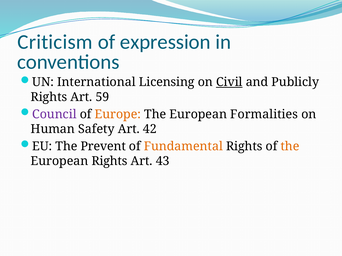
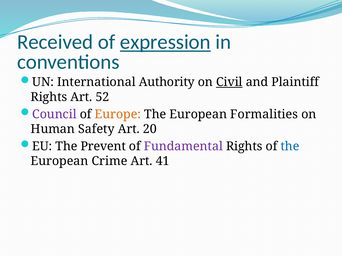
Criticism: Criticism -> Received (55, 42)
expression underline: none -> present (165, 42)
Licensing: Licensing -> Authority (167, 82)
Publicly: Publicly -> Plaintiff (295, 82)
59: 59 -> 52 (102, 97)
42: 42 -> 20 (150, 129)
Fundamental colour: orange -> purple (183, 147)
the colour: orange -> blue (290, 147)
European Rights: Rights -> Crime (109, 161)
43: 43 -> 41 (163, 161)
